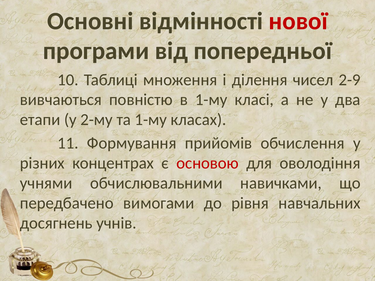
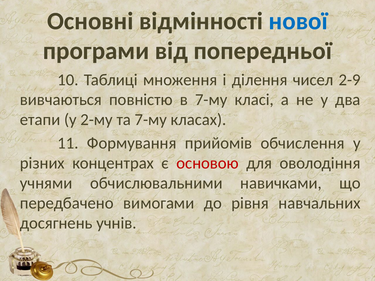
нової colour: red -> blue (298, 21)
в 1-му: 1-му -> 7-му (211, 100)
та 1-му: 1-му -> 7-му (151, 120)
